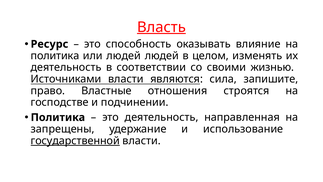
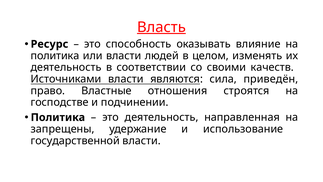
или людей: людей -> власти (124, 56)
жизнью: жизнью -> качеств (272, 67)
запишите: запишите -> приведён (271, 79)
государственной underline: present -> none (75, 140)
